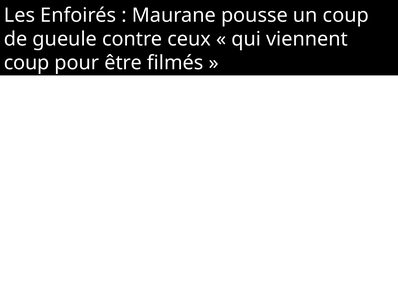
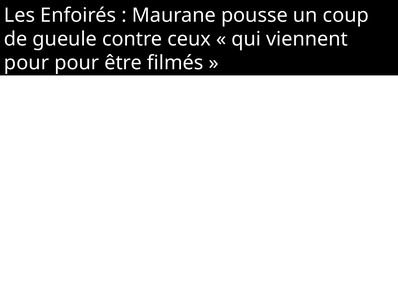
coup: coup -> pour (26, 63)
